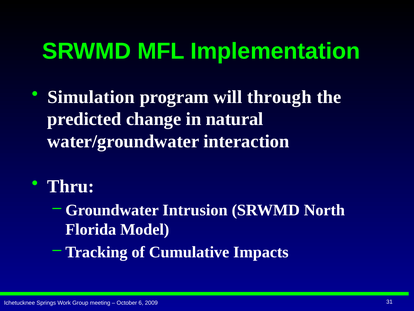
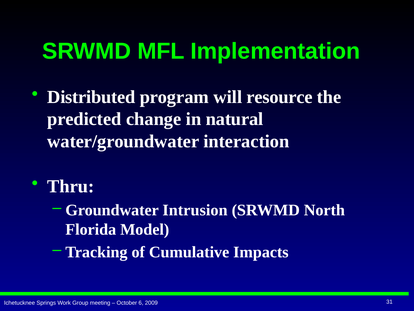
Simulation: Simulation -> Distributed (91, 97)
through: through -> resource (280, 97)
